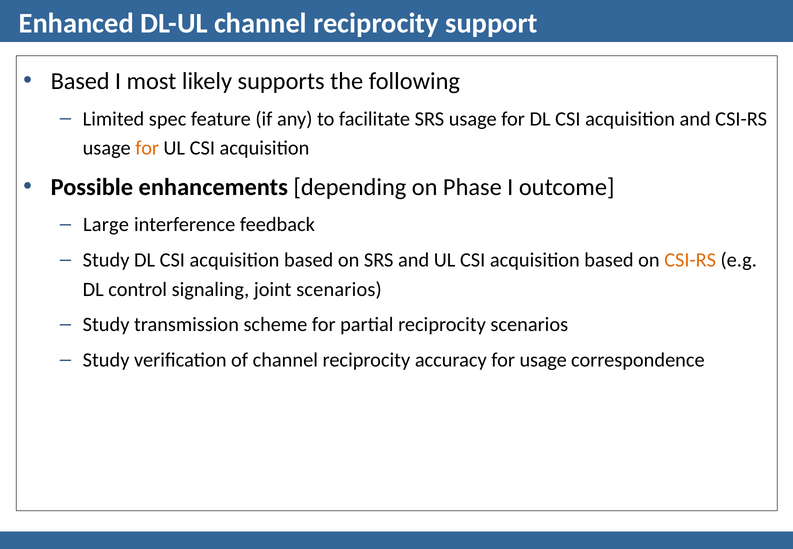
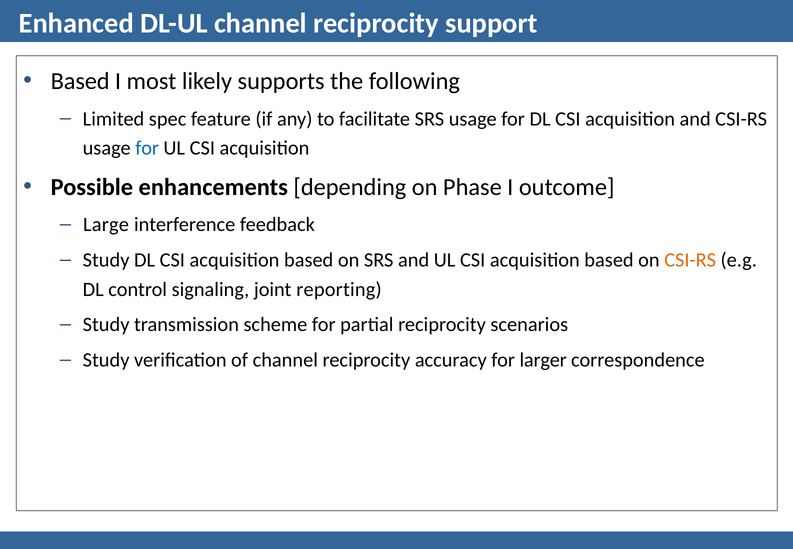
for colour: orange -> blue (147, 148)
joint scenarios: scenarios -> reporting (339, 289)
for usage: usage -> larger (543, 360)
